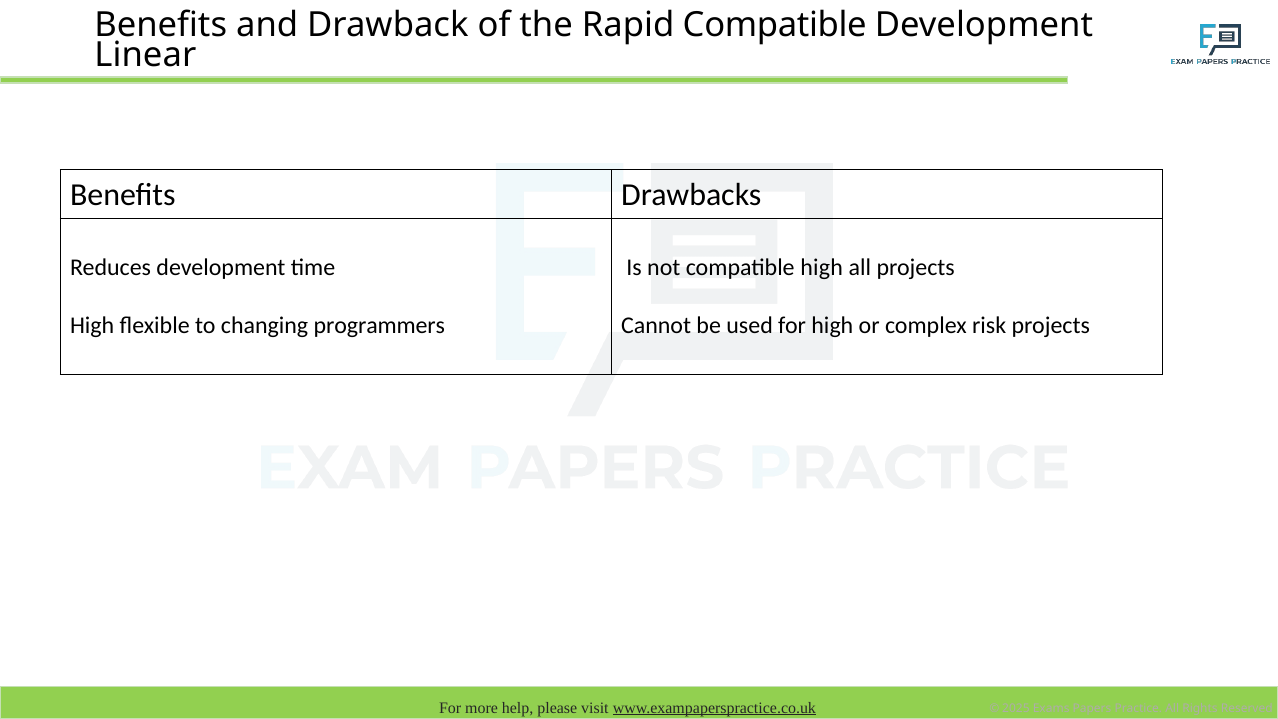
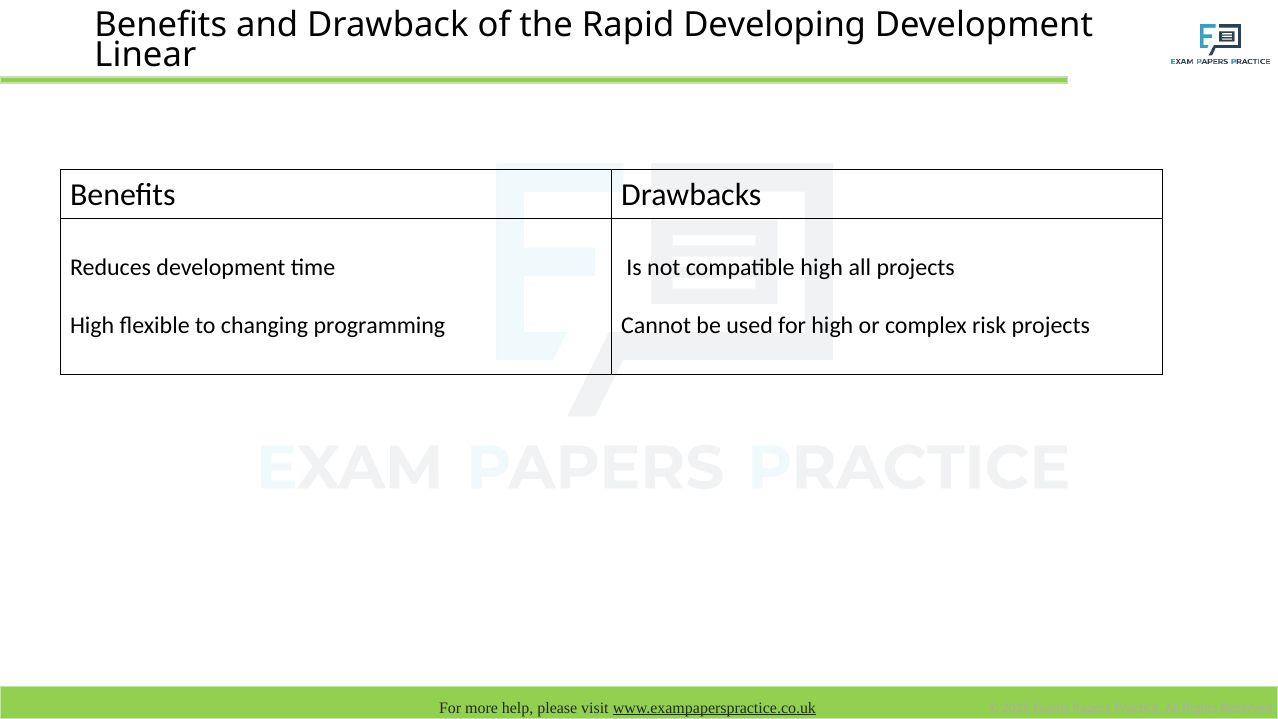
Rapid Compatible: Compatible -> Developing (775, 25)
programmers: programmers -> programming (379, 326)
